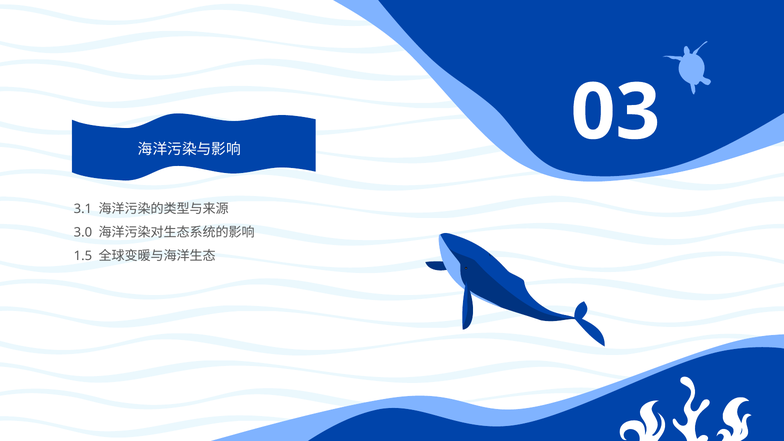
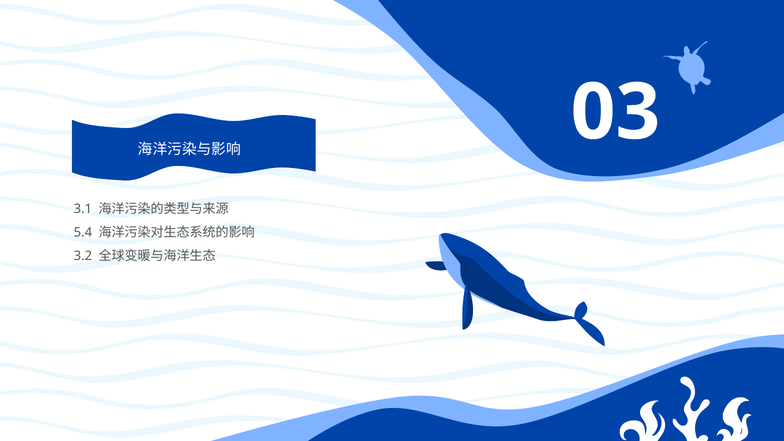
3.0: 3.0 -> 5.4 (83, 233)
1.5: 1.5 -> 3.2 (83, 256)
